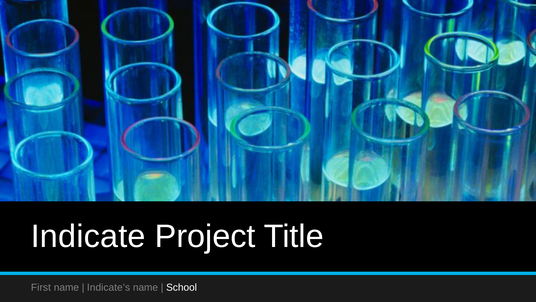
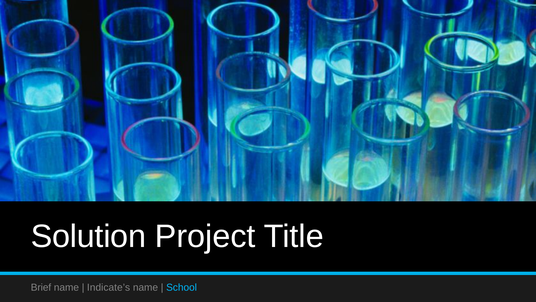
Indicate: Indicate -> Solution (88, 236)
First: First -> Brief (41, 287)
School colour: white -> light blue (182, 287)
